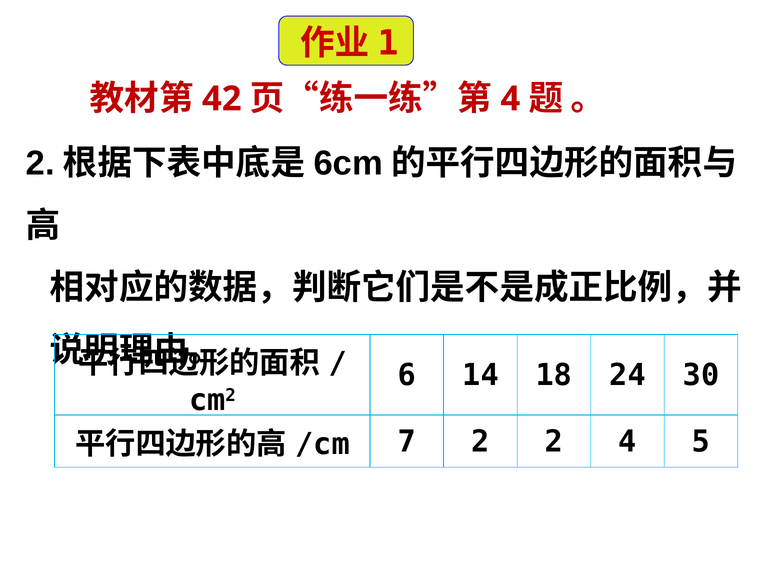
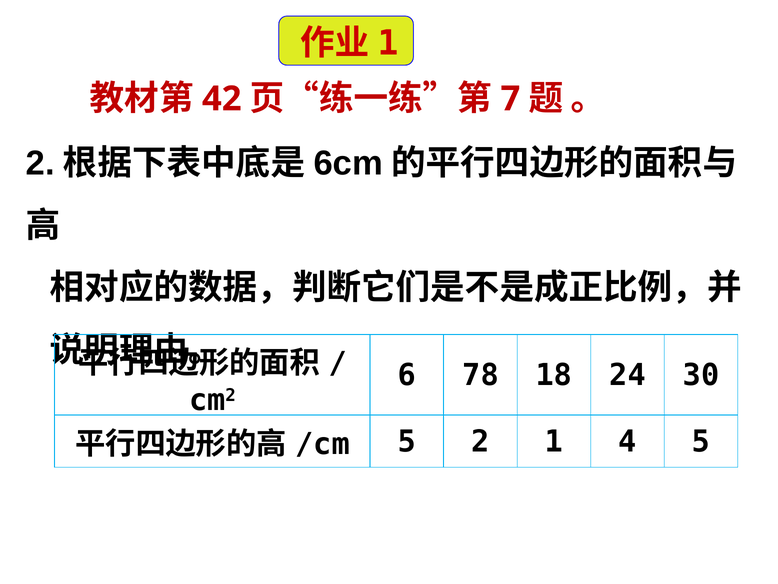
4: 4 -> 7 (510, 99)
14: 14 -> 78 (481, 375)
7: 7 -> 5 (407, 441)
2 2: 2 -> 1 (554, 441)
